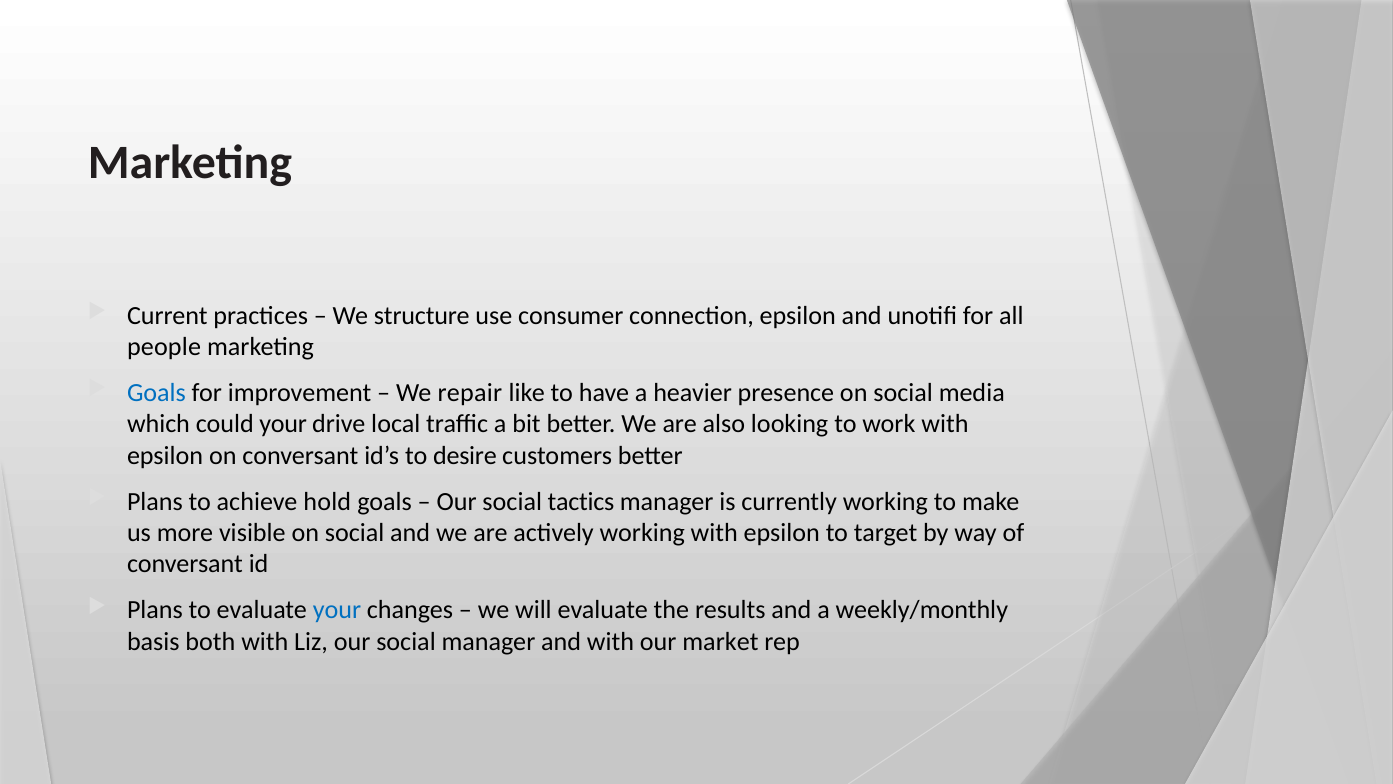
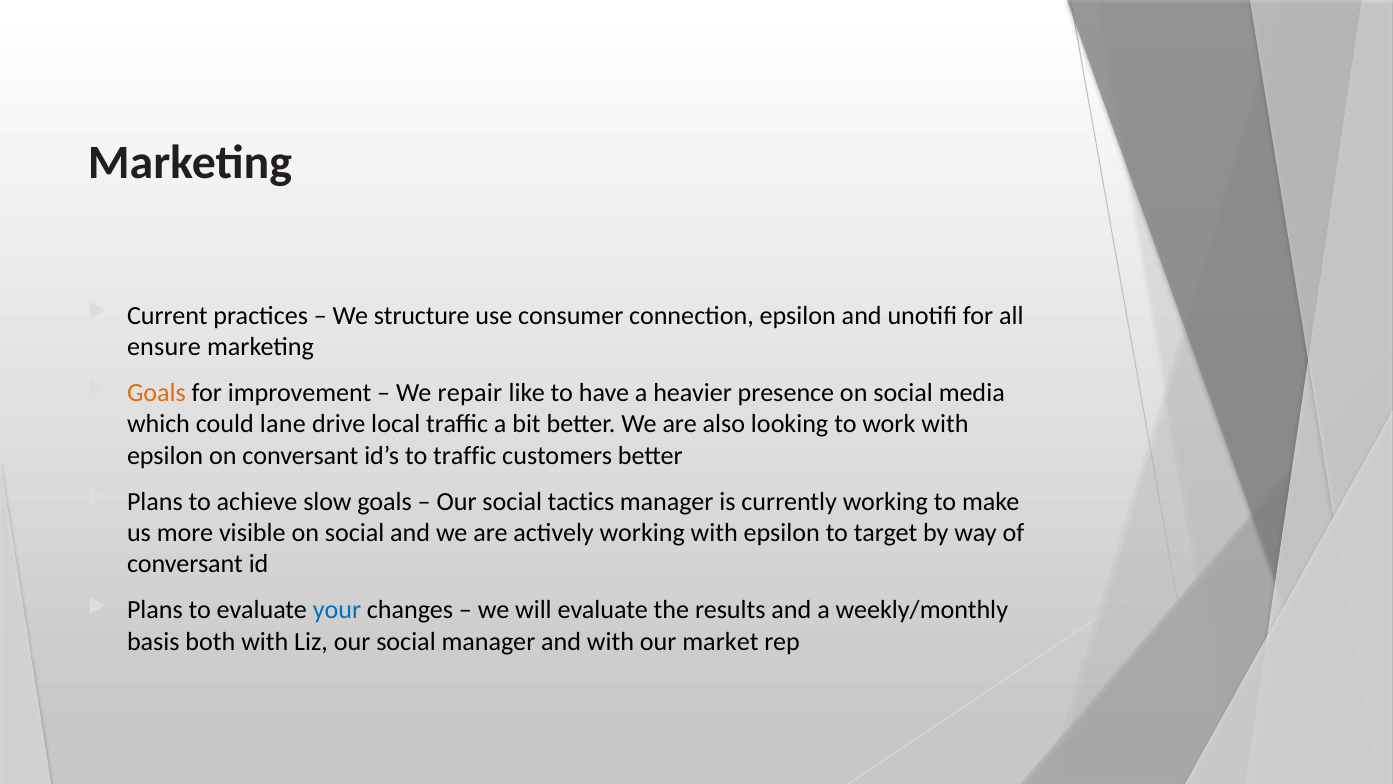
people: people -> ensure (164, 347)
Goals colour: blue -> orange (156, 393)
could your: your -> lane (283, 424)
to desire: desire -> traffic (465, 455)
hold: hold -> slow (327, 501)
